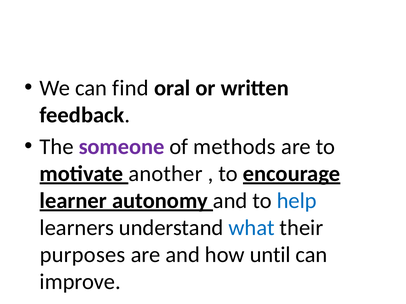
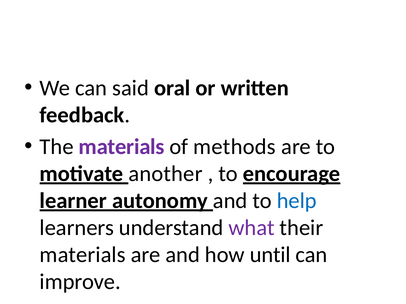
find: find -> said (131, 88)
The someone: someone -> materials (122, 147)
what colour: blue -> purple (252, 228)
purposes: purposes -> materials (83, 255)
